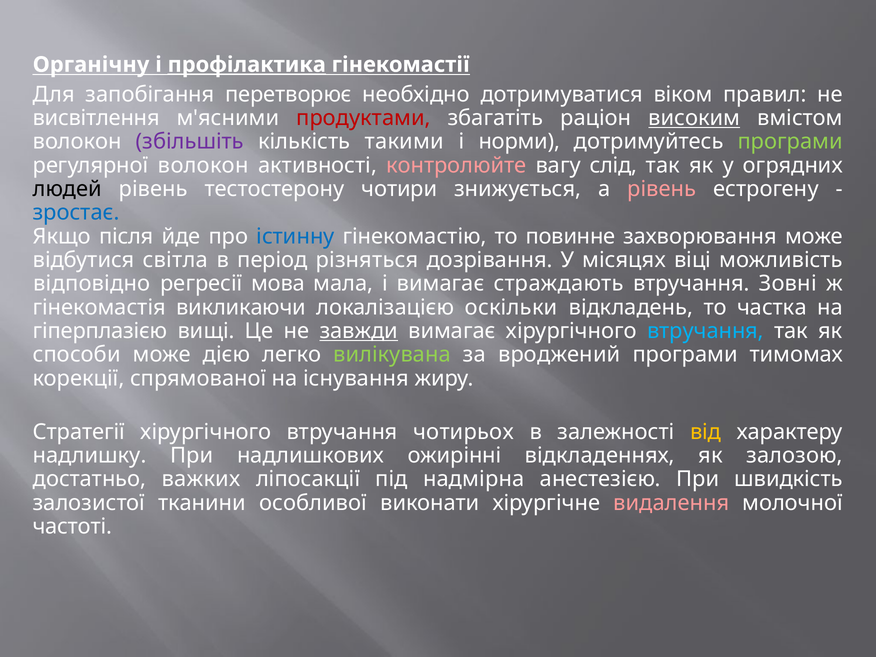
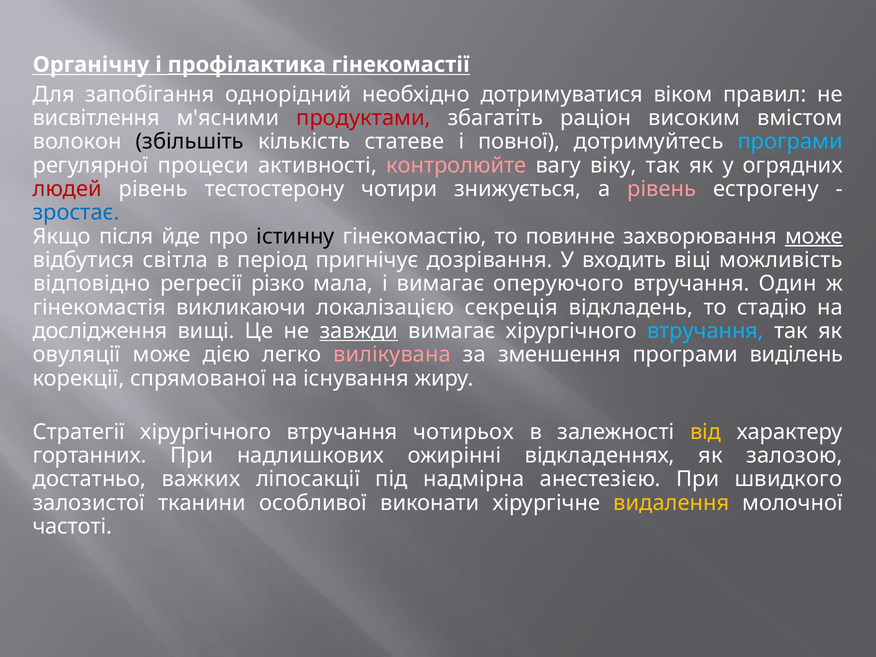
перетворює: перетворює -> однорідний (288, 94)
високим underline: present -> none (694, 118)
збільшіть colour: purple -> black (190, 142)
такими: такими -> статеве (404, 142)
норми: норми -> повної (519, 142)
програми colour: light green -> light blue (790, 142)
регулярної волокон: волокон -> процеси (203, 165)
слід: слід -> віку (613, 165)
людей colour: black -> red (67, 189)
істинну colour: blue -> black (295, 236)
може underline: none -> present (814, 236)
різняться: різняться -> пригнічує (367, 260)
місяцях: місяцях -> входить (624, 260)
мова: мова -> різко (278, 284)
страждають: страждають -> оперуючого (559, 284)
Зовні: Зовні -> Один (788, 284)
оскільки: оскільки -> секреція (511, 307)
частка: частка -> стадію (772, 307)
гіперплазією: гіперплазією -> дослідження (100, 331)
способи: способи -> овуляції (77, 355)
вилікувана colour: light green -> pink (392, 355)
вроджений: вроджений -> зменшення (559, 355)
тимомах: тимомах -> виділень (796, 355)
надлишку: надлишку -> гортанних (90, 455)
швидкість: швидкість -> швидкого (788, 479)
видалення colour: pink -> yellow (671, 503)
